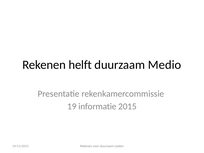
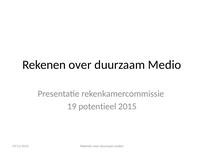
helft: helft -> over (80, 65)
informatie: informatie -> potentieel (97, 106)
